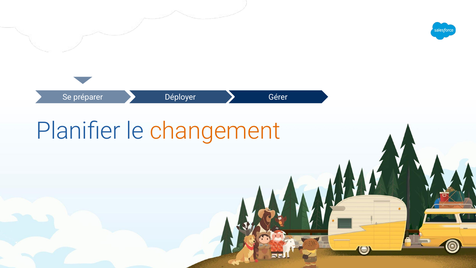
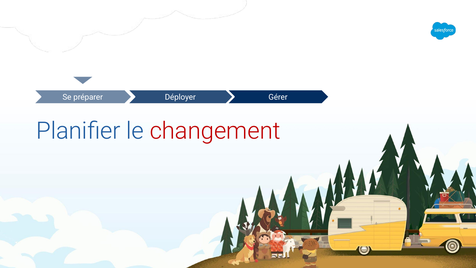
changement colour: orange -> red (215, 131)
